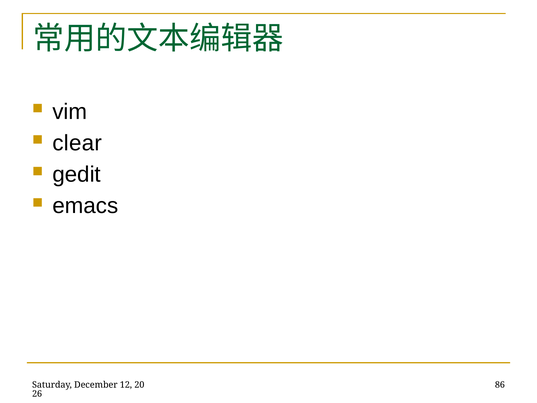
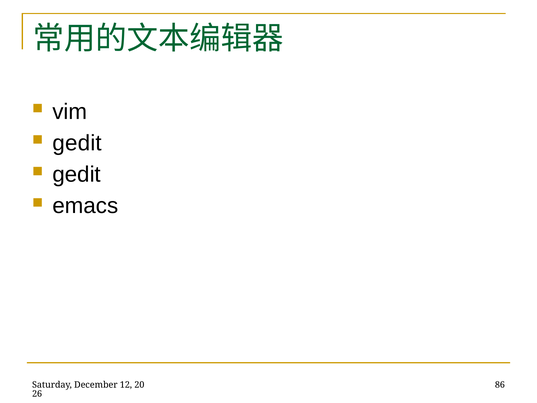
clear: clear -> gedit (77, 143)
